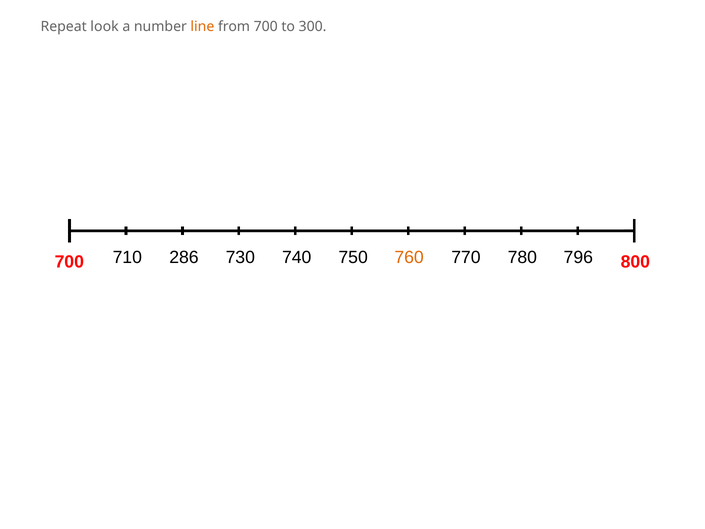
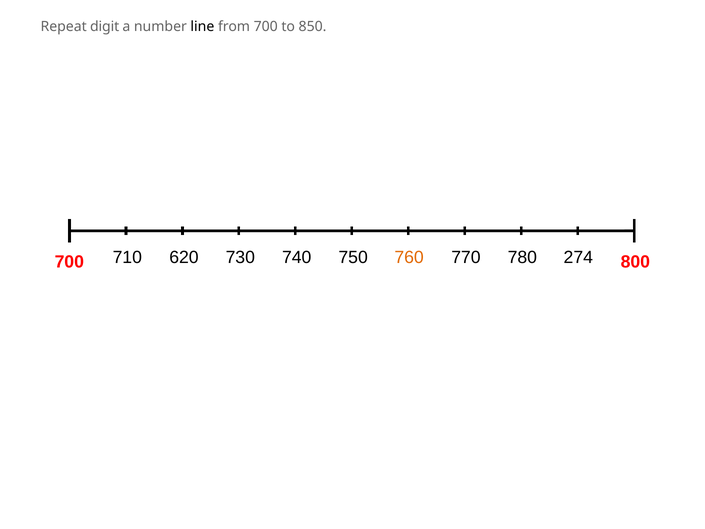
look: look -> digit (105, 27)
line colour: orange -> black (202, 27)
300: 300 -> 850 (313, 27)
286: 286 -> 620 (184, 257)
796: 796 -> 274 (578, 257)
